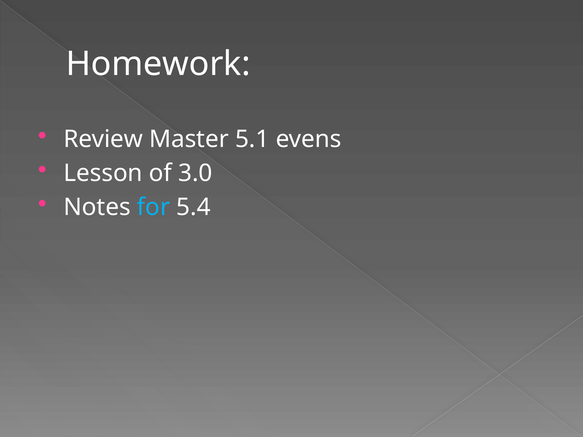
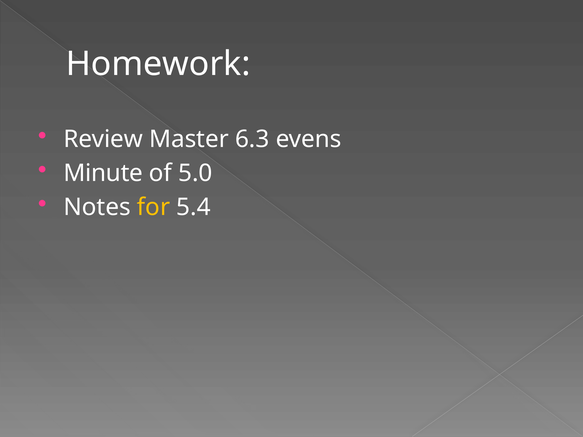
5.1: 5.1 -> 6.3 (252, 139)
Lesson: Lesson -> Minute (103, 173)
3.0: 3.0 -> 5.0 (195, 173)
for colour: light blue -> yellow (154, 207)
